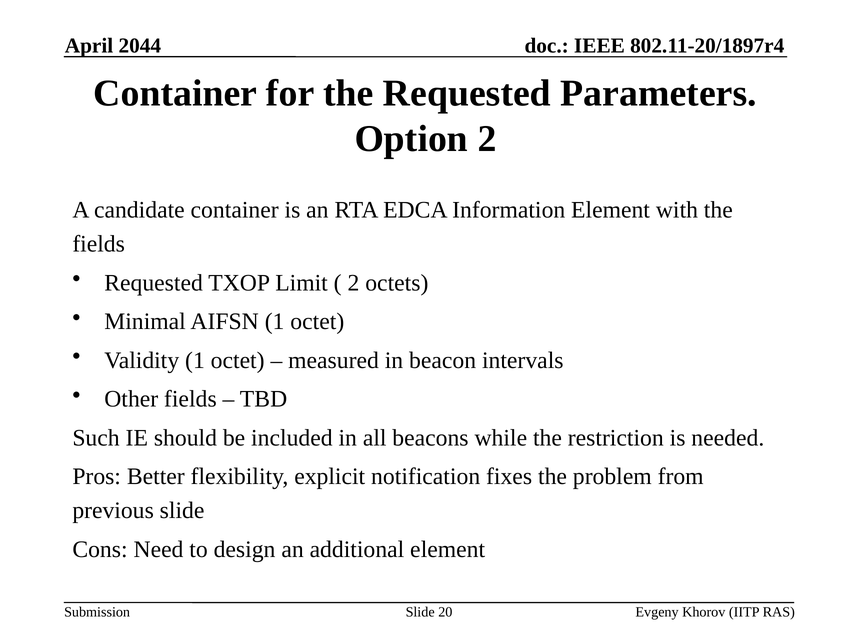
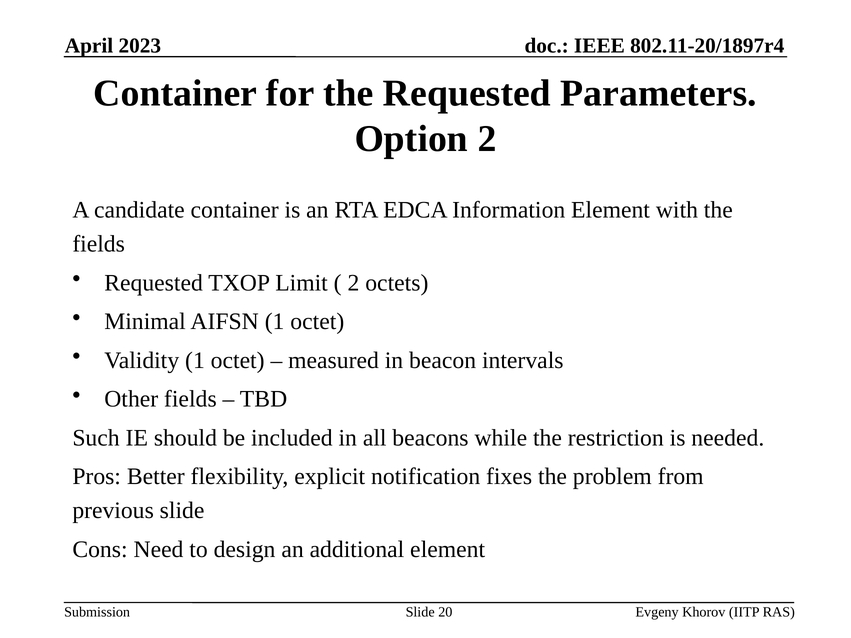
2044: 2044 -> 2023 (140, 46)
